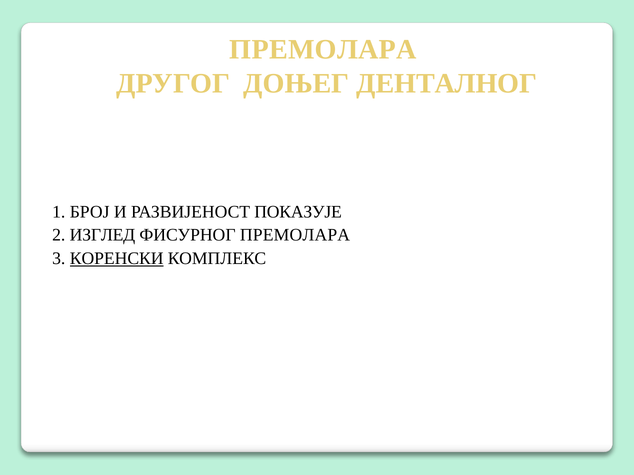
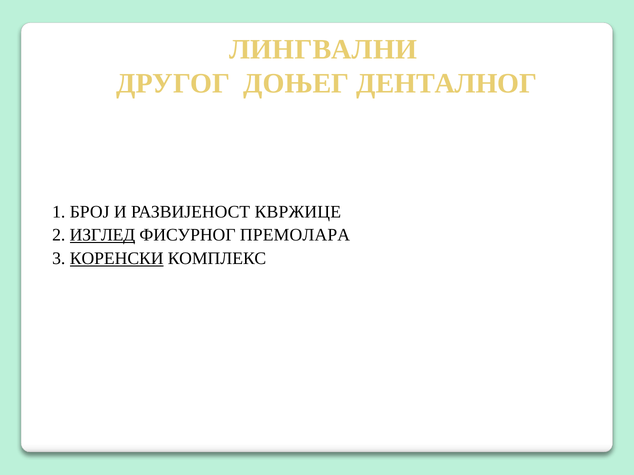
ПРЕМОЛАРА: ПРЕМОЛАРА -> ЛИНГВАЛНИ (323, 50)
ПОКАЗУЈЕ: ПОКАЗУЈЕ -> КВРЖИЦЕ (298, 212)
ИЗГЛЕД underline: none -> present (102, 235)
